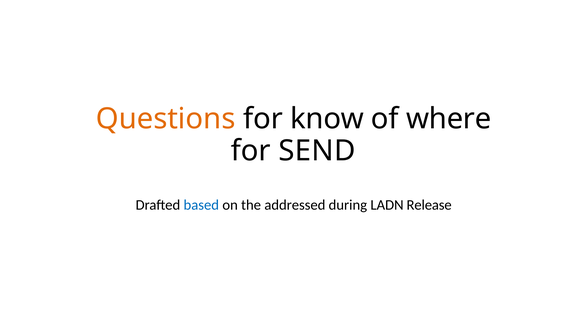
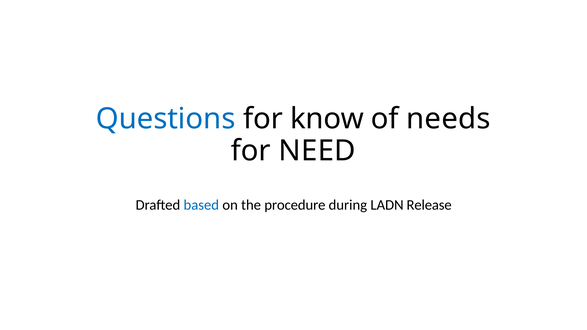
Questions colour: orange -> blue (166, 119)
where: where -> needs (448, 119)
SEND: SEND -> NEED (317, 151)
addressed: addressed -> procedure (295, 205)
